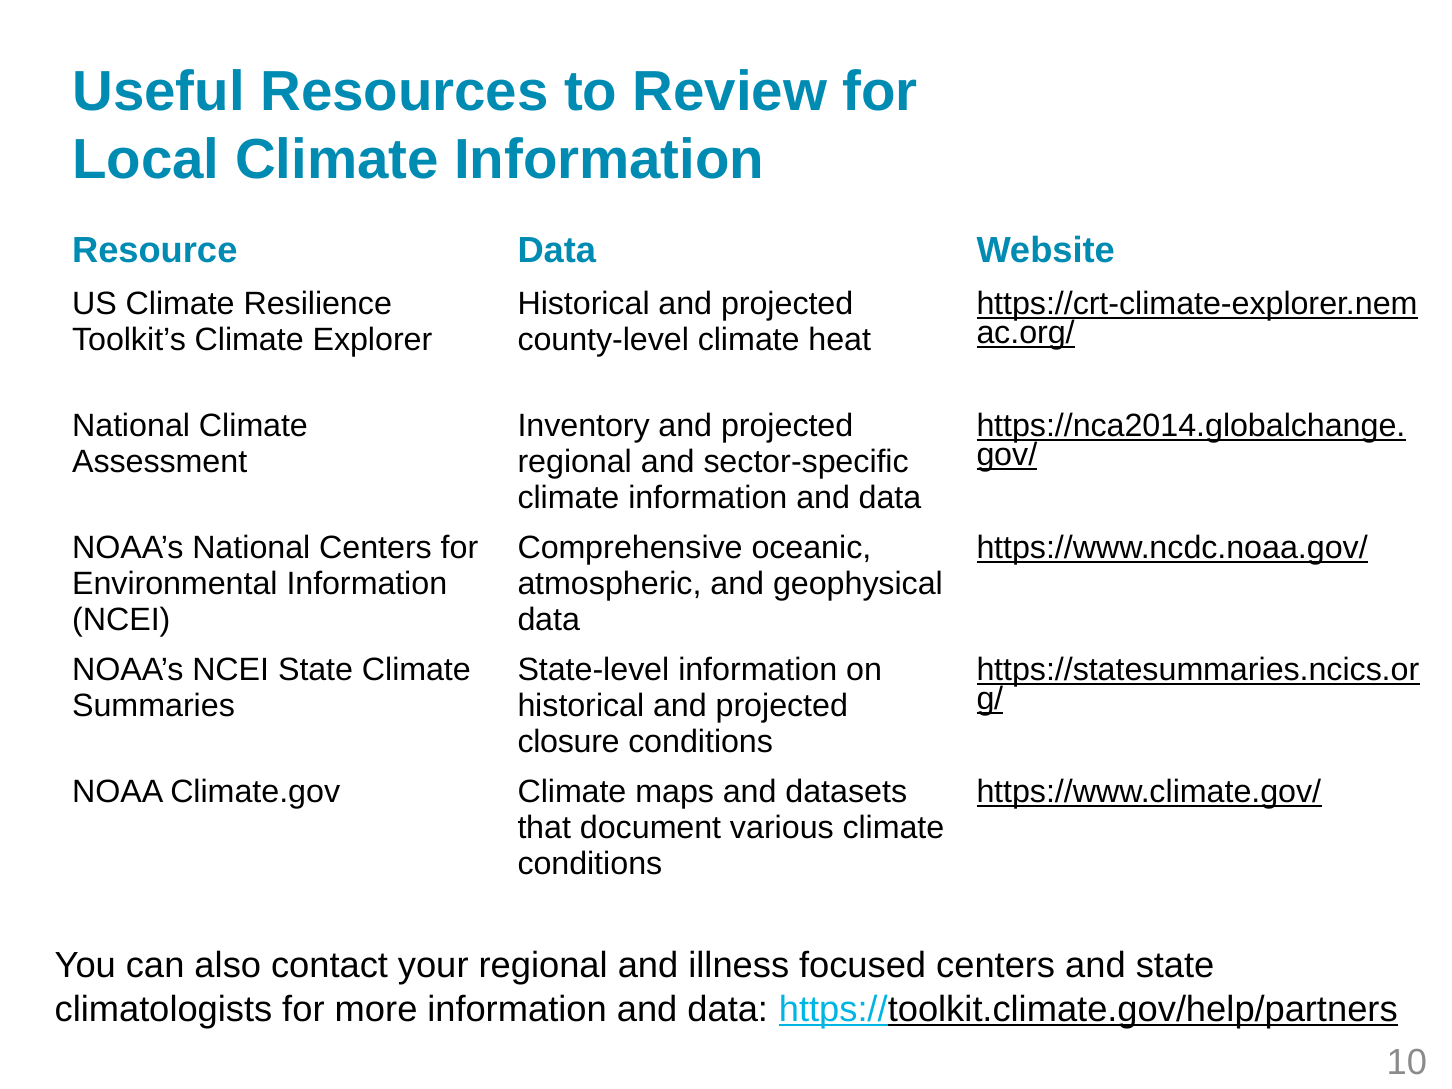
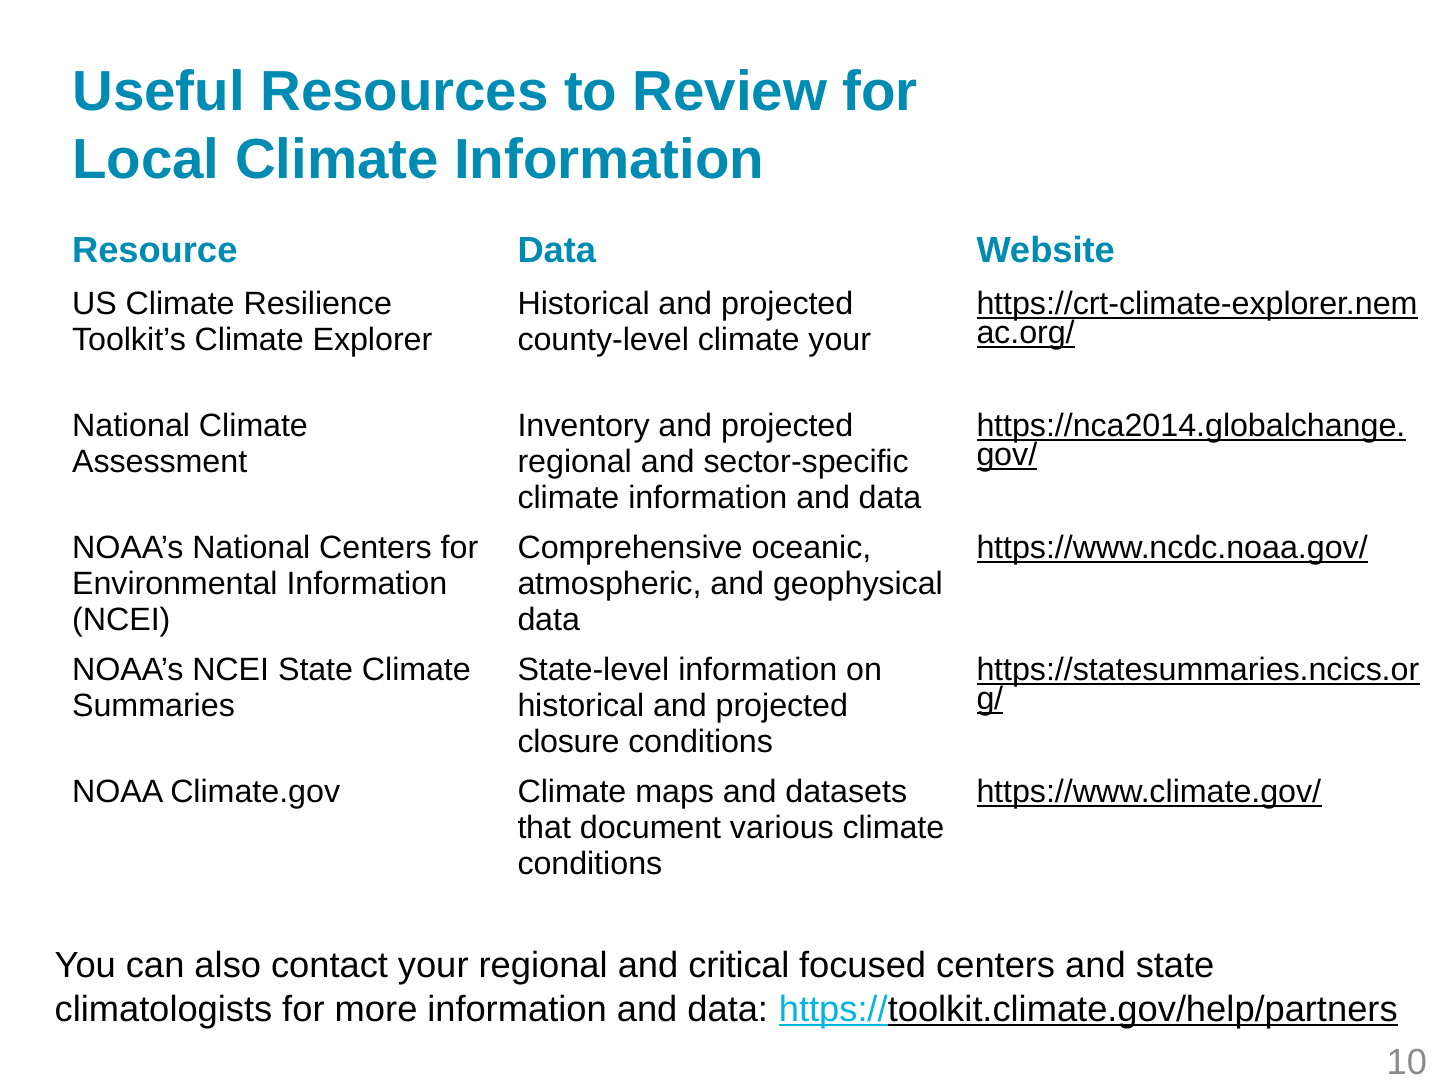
climate heat: heat -> your (840, 339)
illness: illness -> critical (739, 966)
